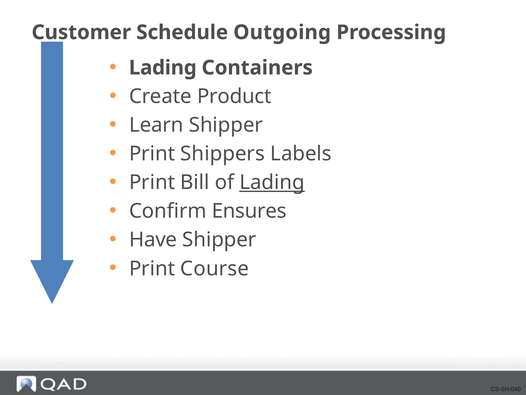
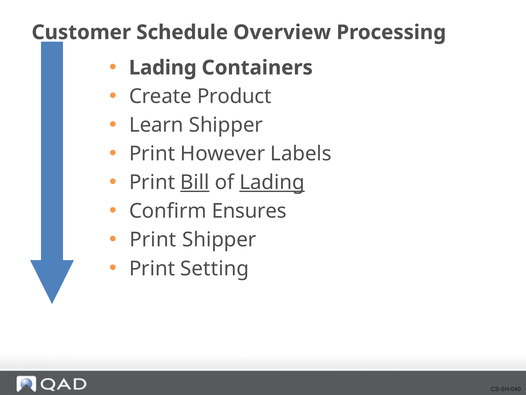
Outgoing: Outgoing -> Overview (282, 32)
Shippers: Shippers -> However (223, 154)
Bill underline: none -> present (195, 182)
Have: Have -> Print (153, 240)
Course: Course -> Setting (215, 268)
